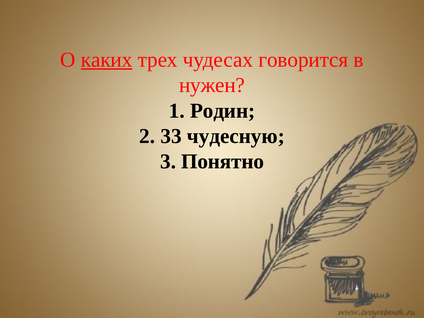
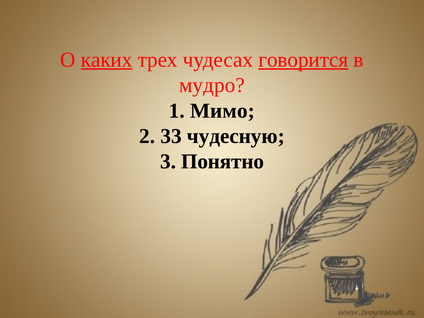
говорится underline: none -> present (303, 60)
нужен: нужен -> мудро (212, 85)
Родин: Родин -> Мимо (223, 111)
